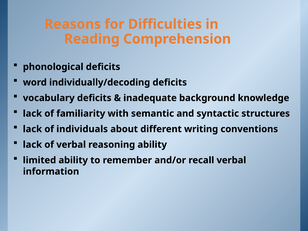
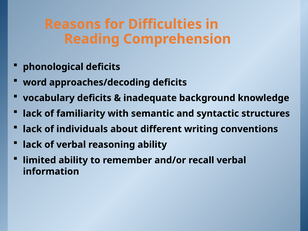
individually/decoding: individually/decoding -> approaches/decoding (100, 82)
